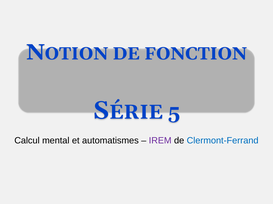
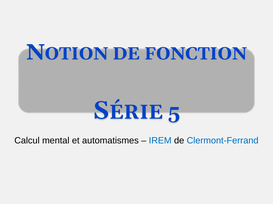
IREM colour: purple -> blue (160, 141)
